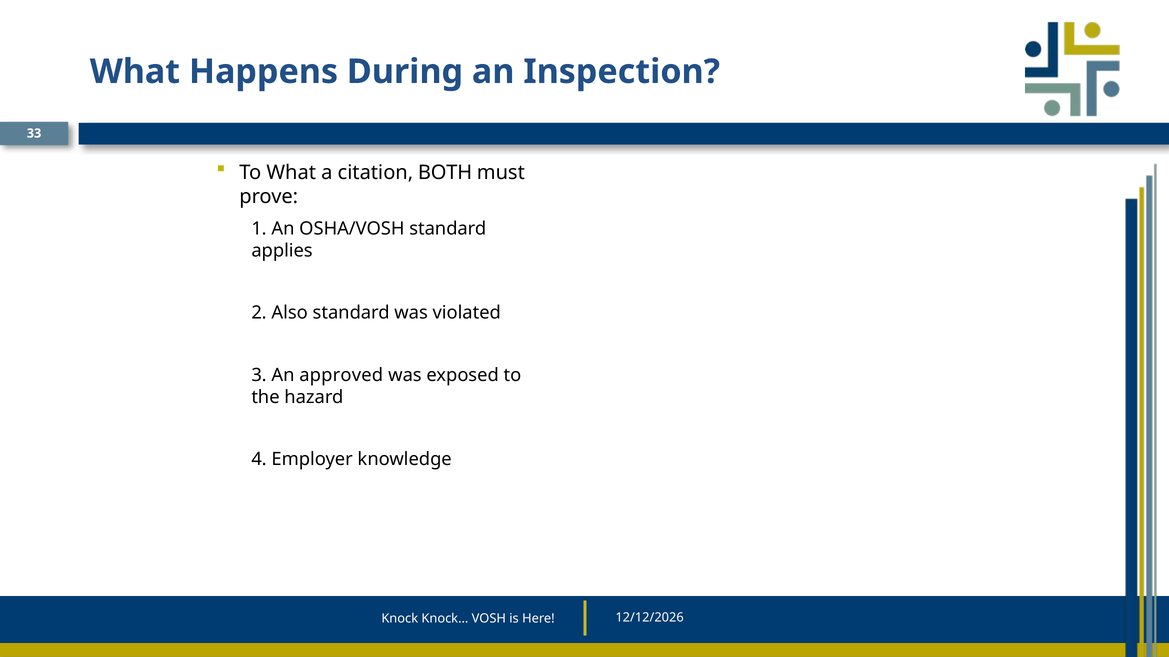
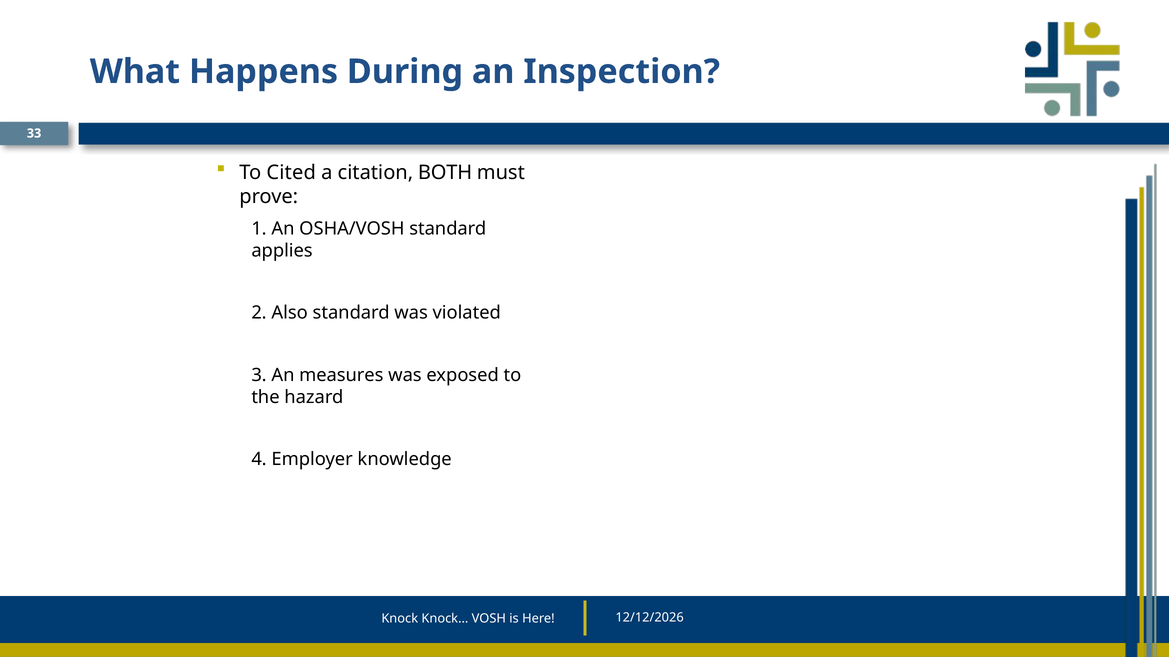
To What: What -> Cited (291, 173)
approved: approved -> measures (341, 375)
